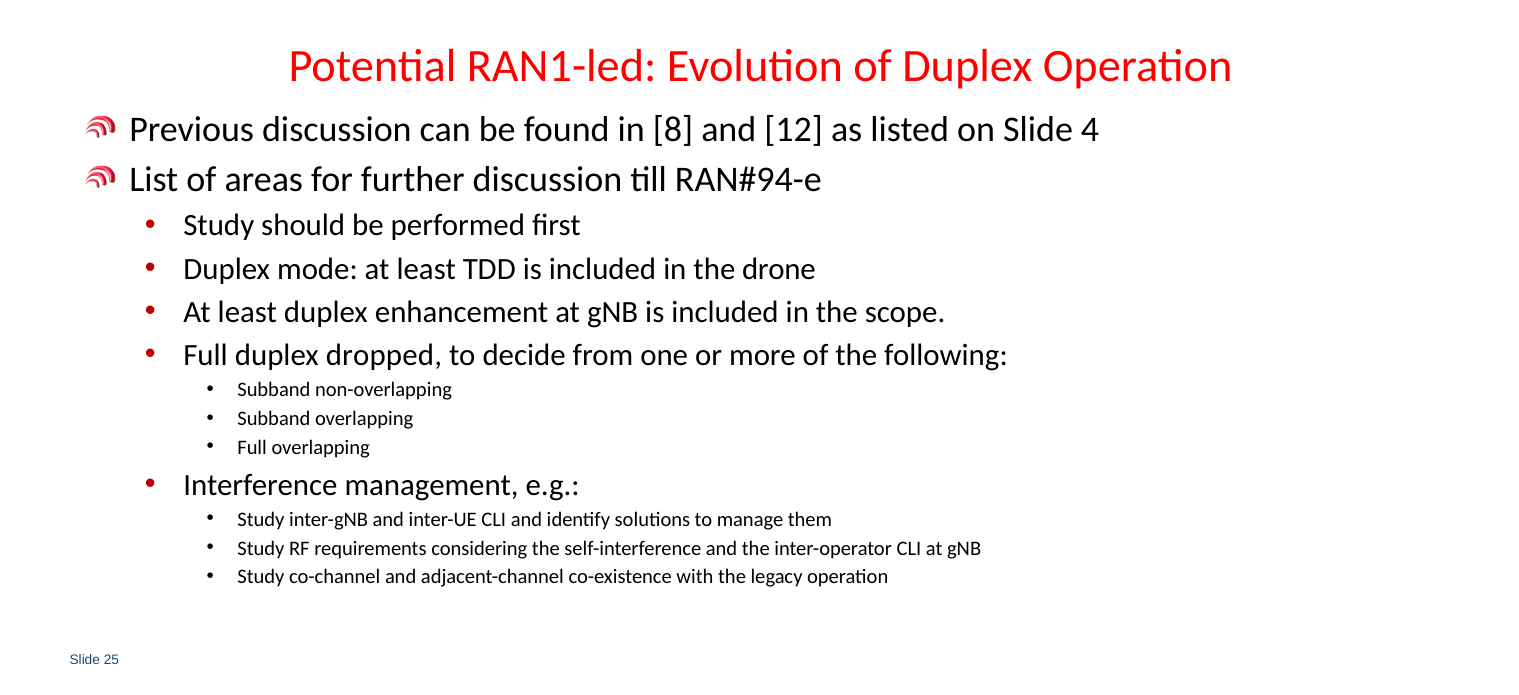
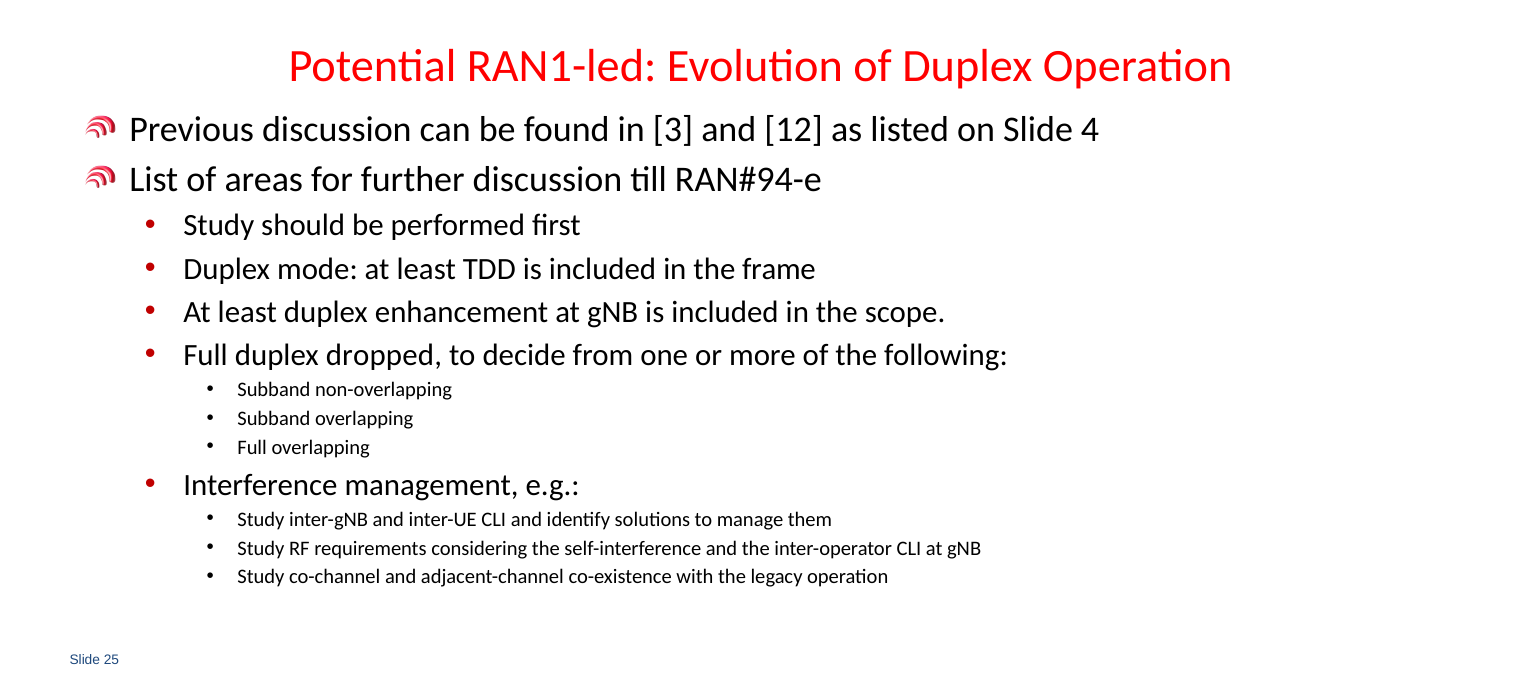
8: 8 -> 3 (673, 129)
drone: drone -> frame (779, 269)
